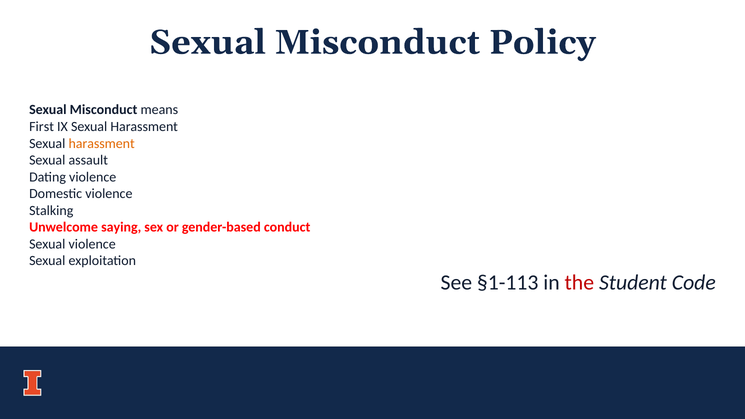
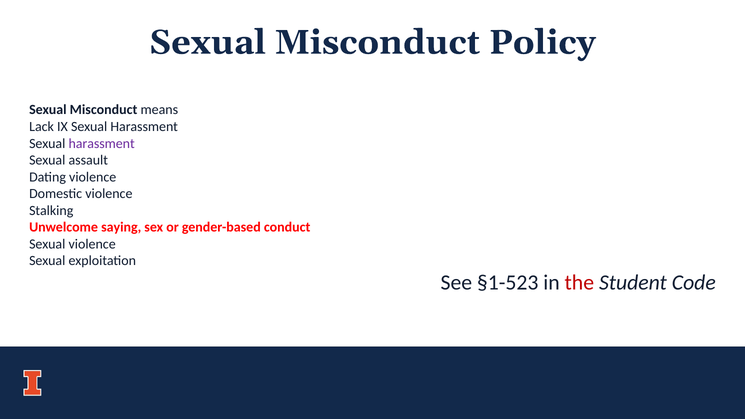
First: First -> Lack (42, 127)
harassment colour: orange -> purple (102, 143)
§1-113: §1-113 -> §1-523 (508, 283)
